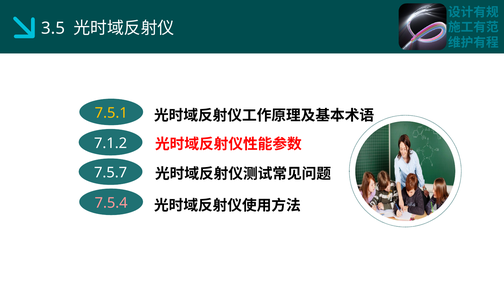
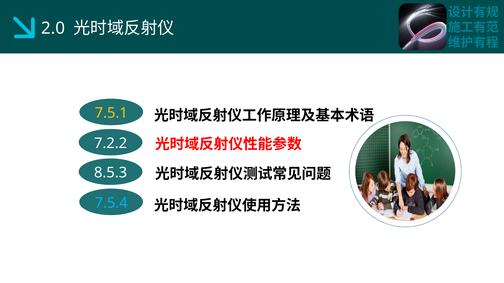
3.5: 3.5 -> 2.0 (53, 28)
7.1.2: 7.1.2 -> 7.2.2 (111, 143)
7.5.7: 7.5.7 -> 8.5.3 (111, 173)
7.5.4 colour: pink -> light blue (111, 203)
